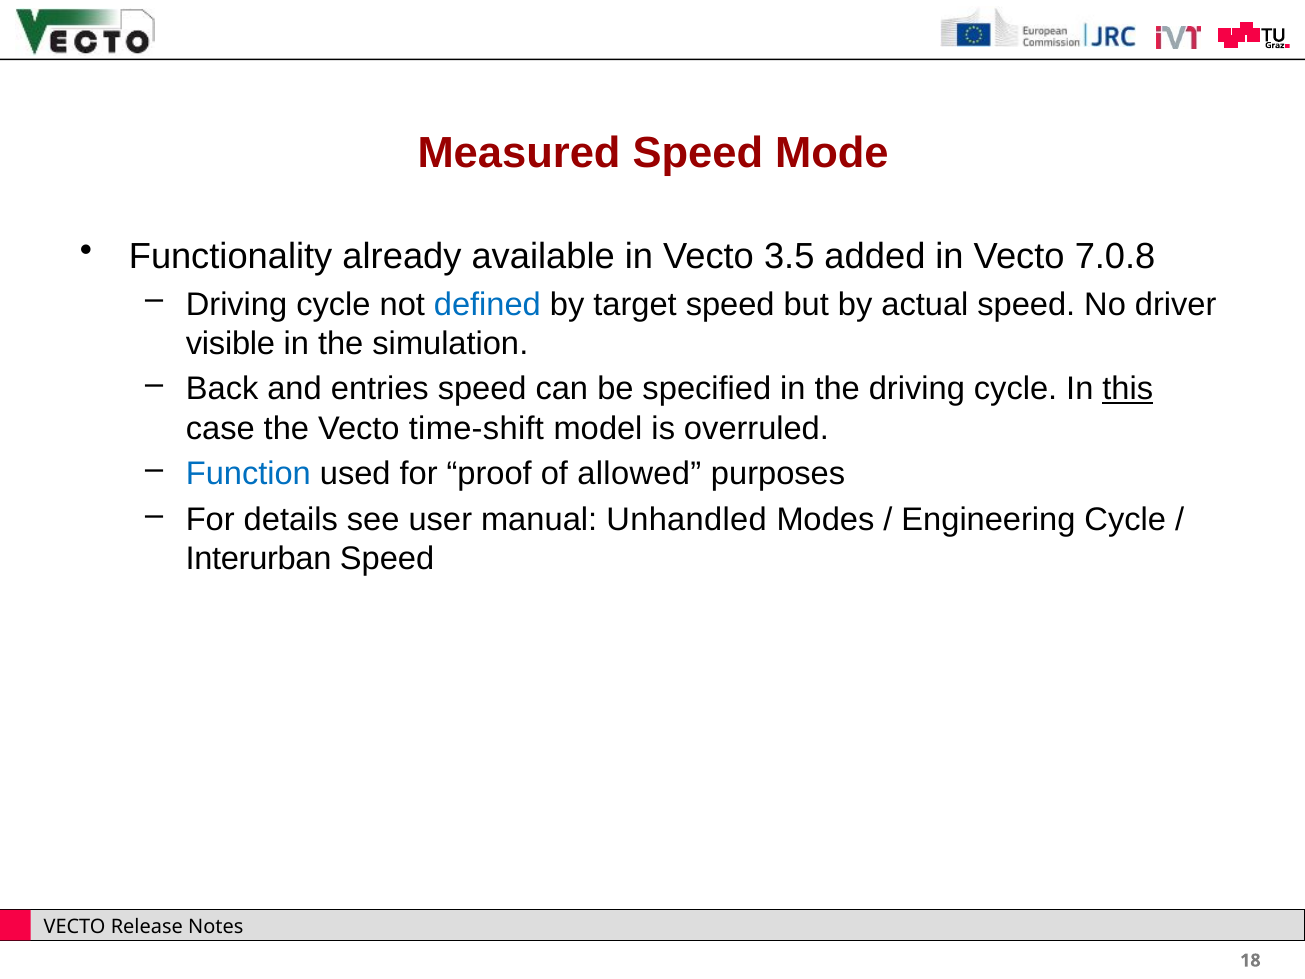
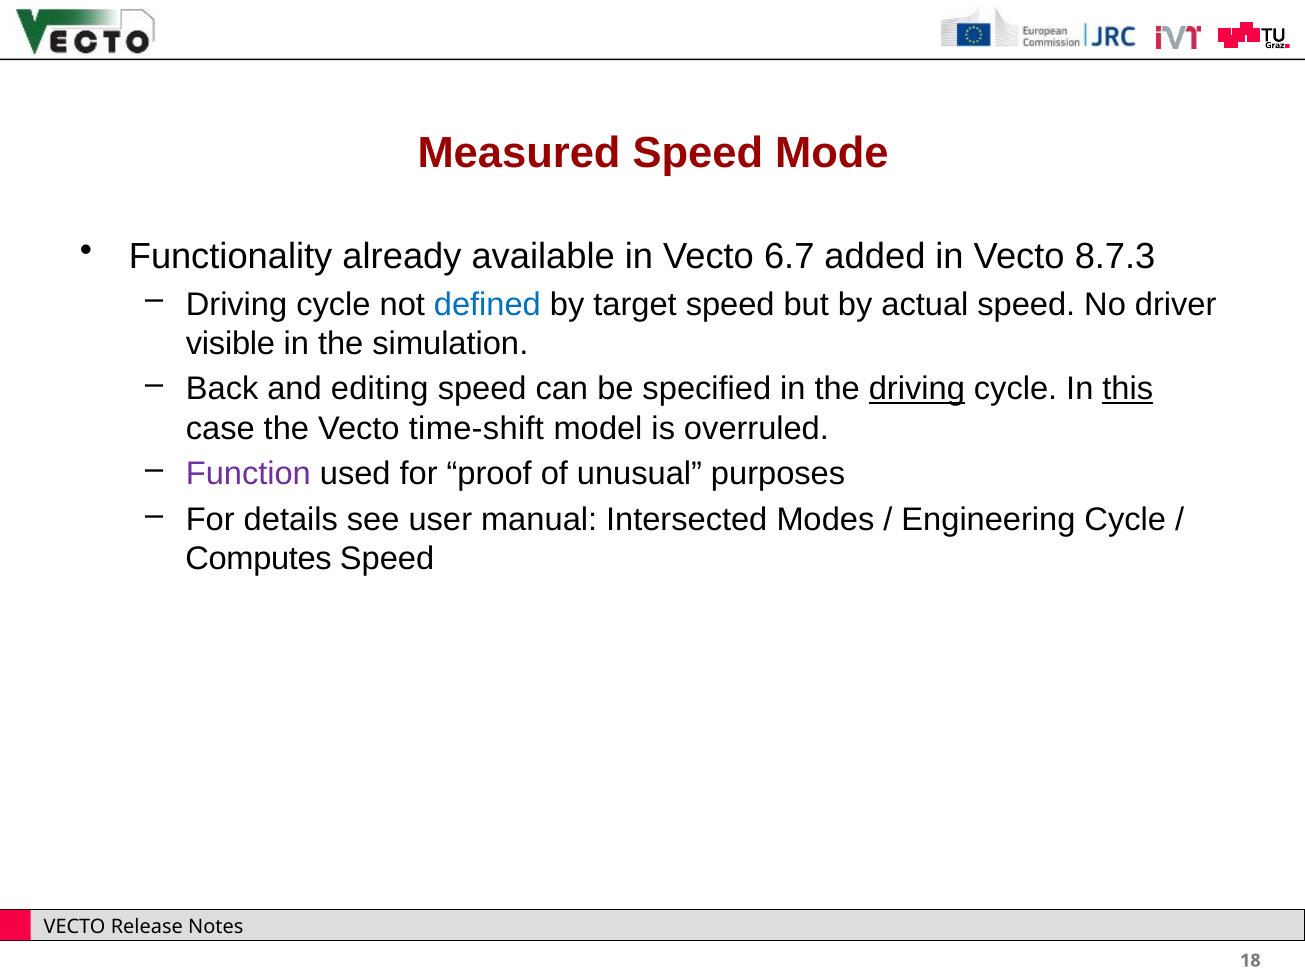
3.5: 3.5 -> 6.7 (789, 257)
7.0.8: 7.0.8 -> 8.7.3 (1115, 257)
entries: entries -> editing (380, 389)
driving underline: none -> present (917, 389)
Function colour: blue -> purple (248, 474)
allowed: allowed -> unusual (639, 474)
Unhandled: Unhandled -> Intersected (687, 520)
Interurban: Interurban -> Computes (259, 559)
